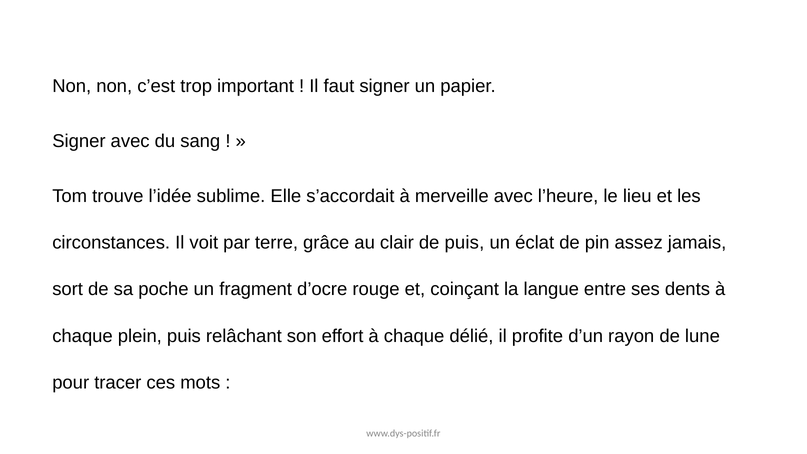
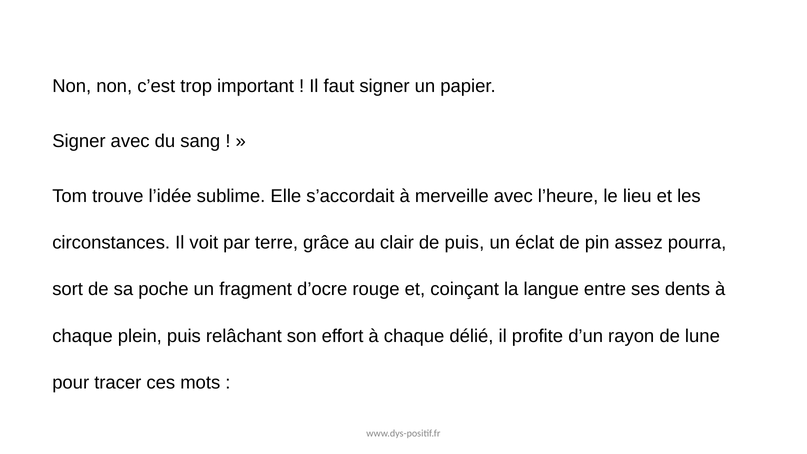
jamais: jamais -> pourra (697, 243)
